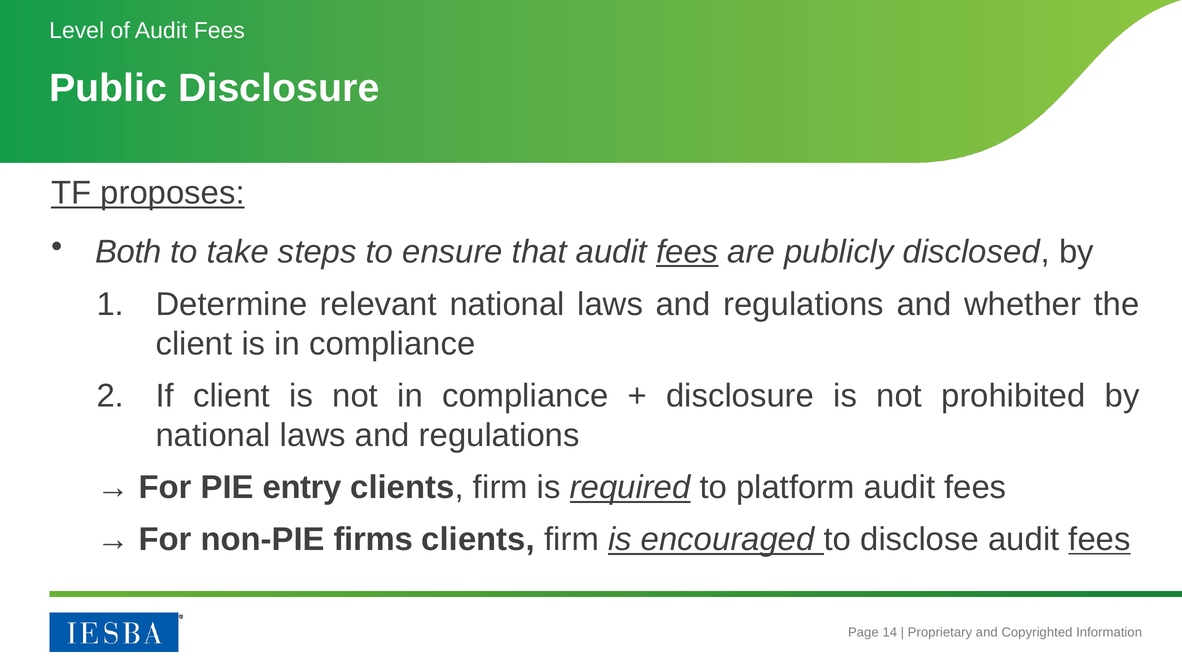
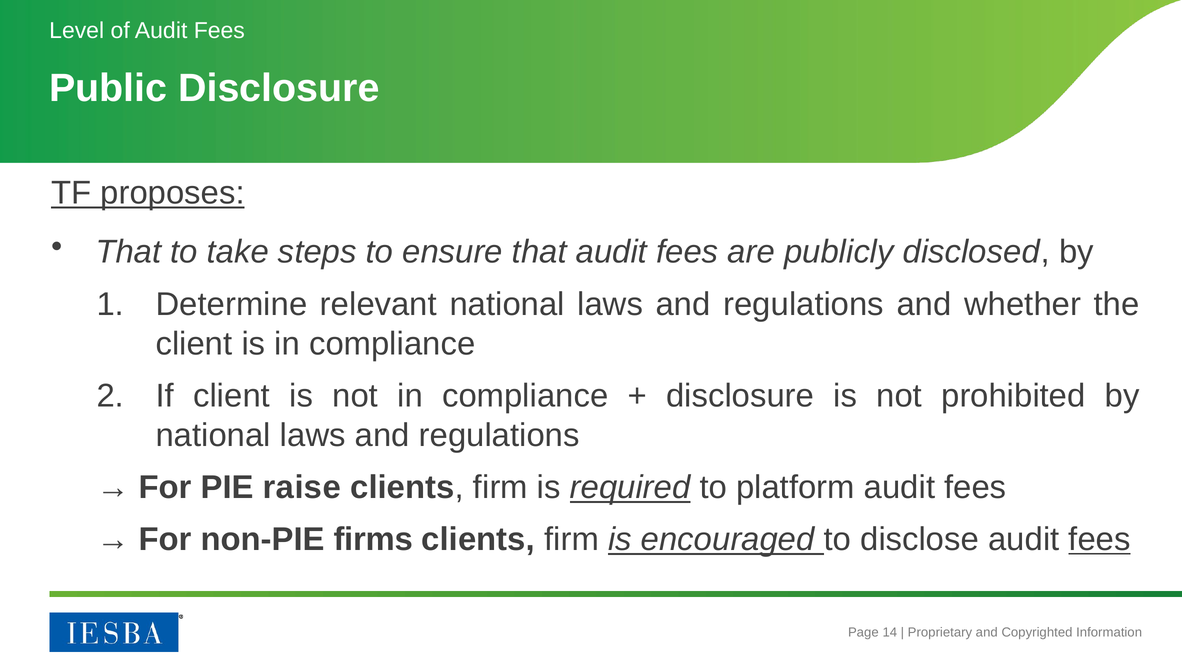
Both: Both -> That (128, 252)
fees underline: present -> none (687, 252)
entry: entry -> raise (302, 487)
